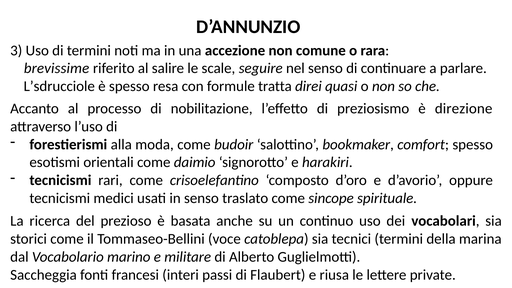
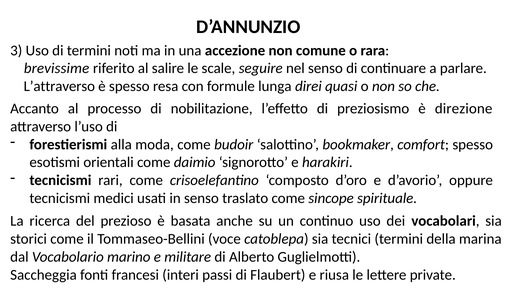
L’sdrucciole: L’sdrucciole -> L’attraverso (59, 86)
tratta: tratta -> lunga (275, 86)
